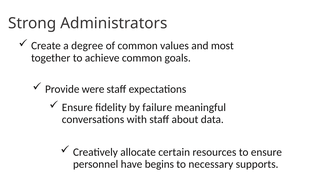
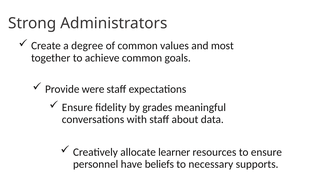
failure: failure -> grades (157, 107)
certain: certain -> learner (174, 152)
begins: begins -> beliefs (159, 164)
